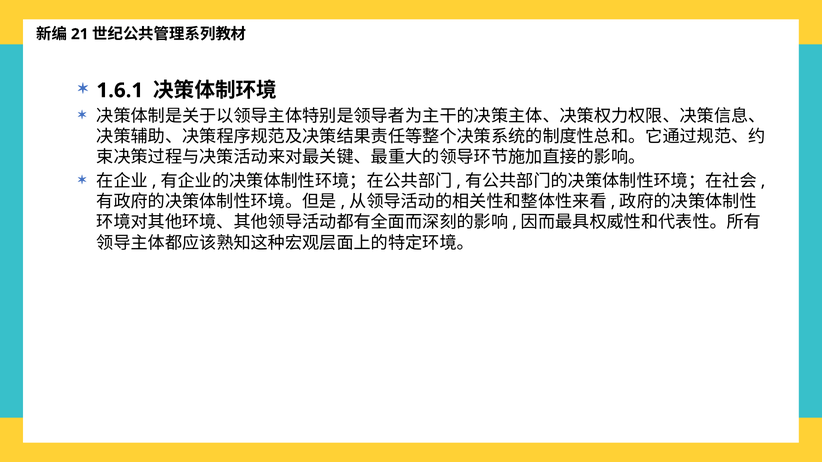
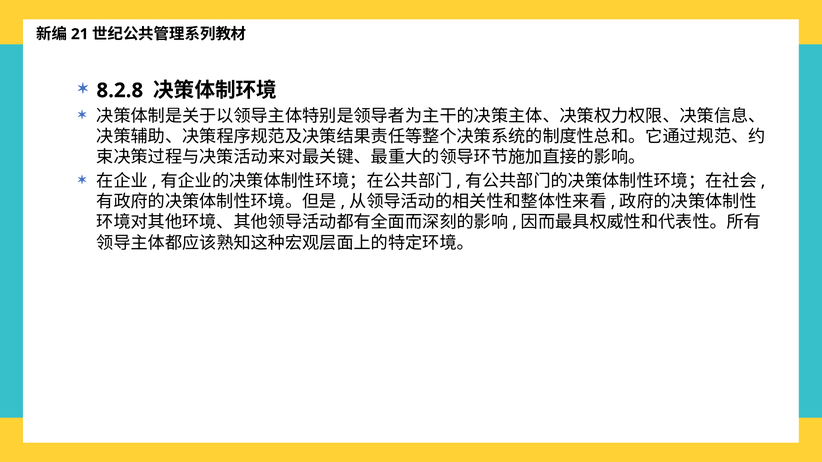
1.6.1: 1.6.1 -> 8.2.8 (120, 91)
